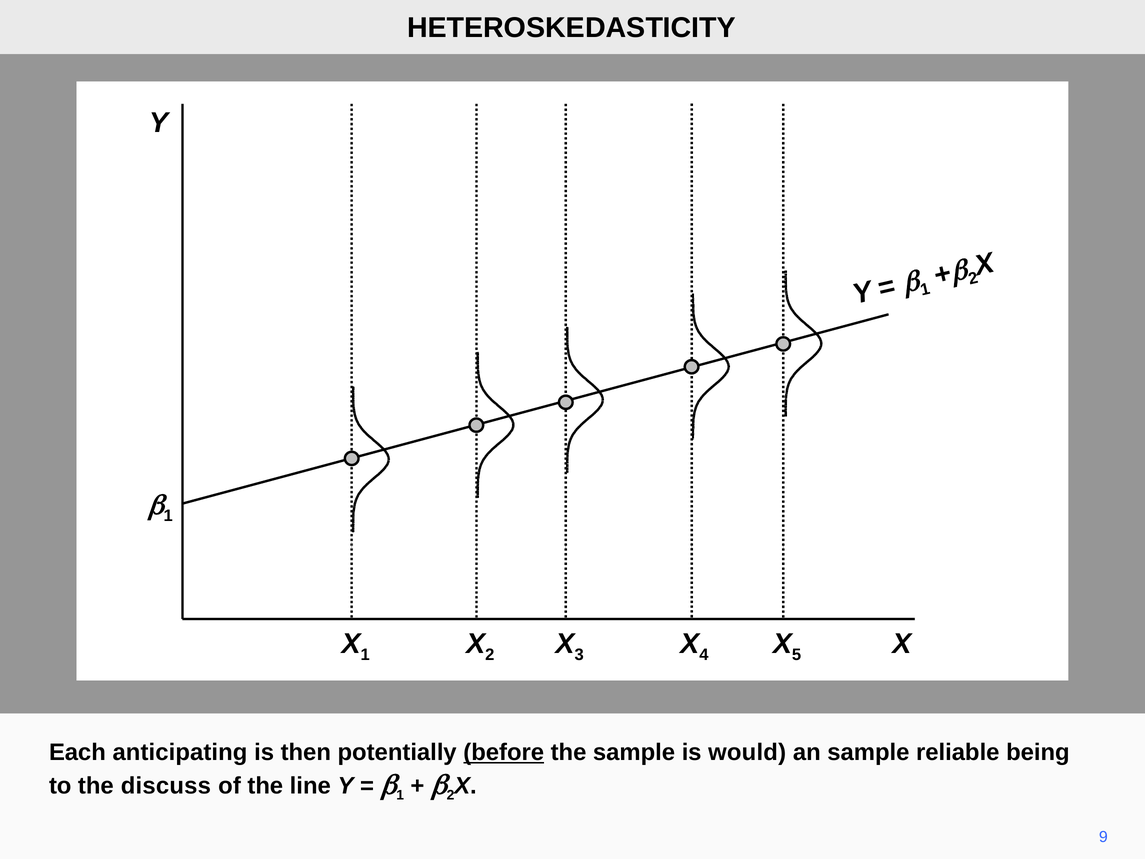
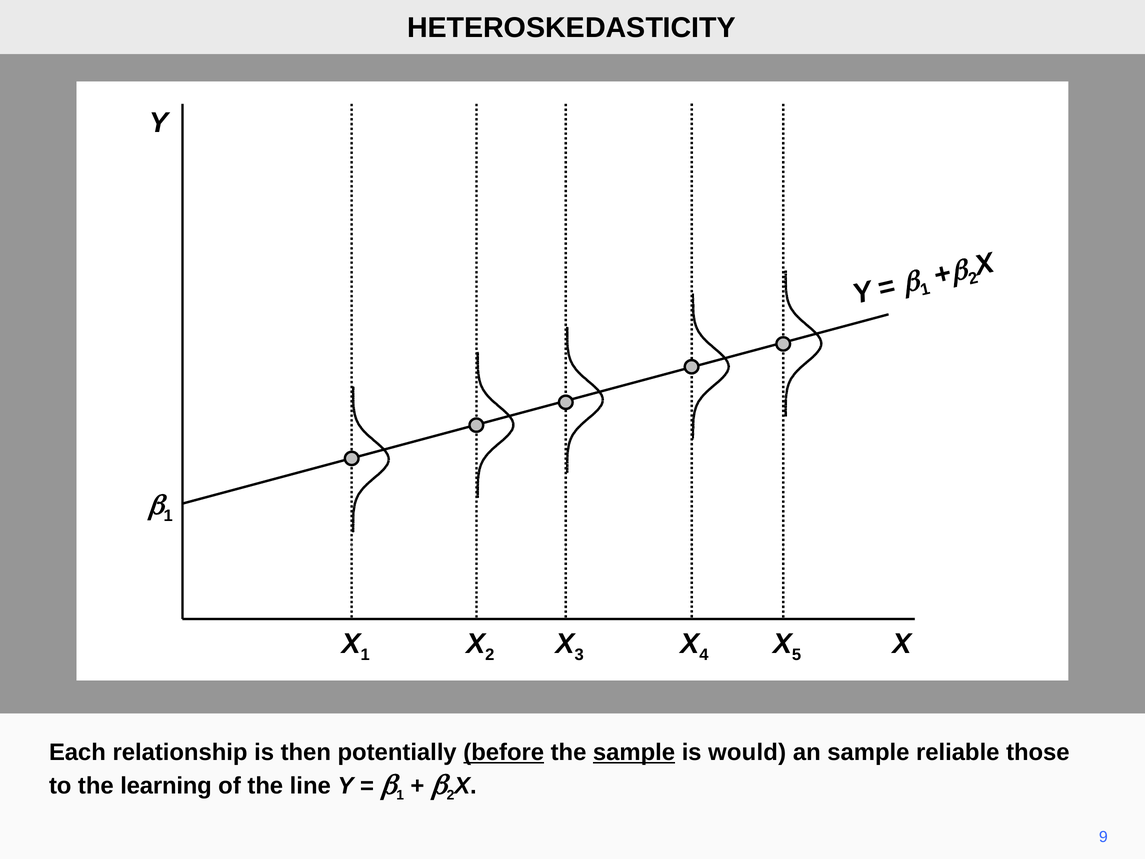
anticipating: anticipating -> relationship (180, 752)
sample underline: none -> present (634, 752)
being: being -> those (1038, 752)
discuss: discuss -> learning (166, 786)
